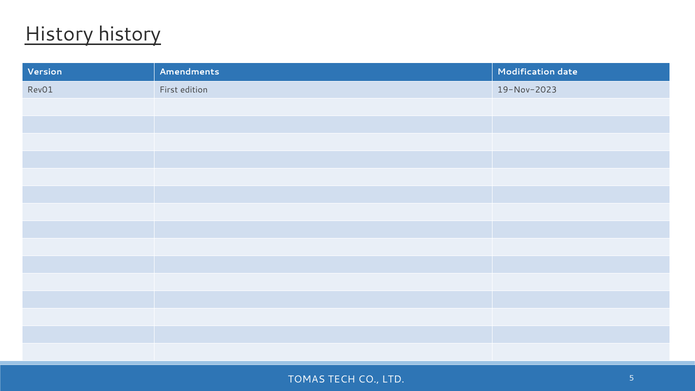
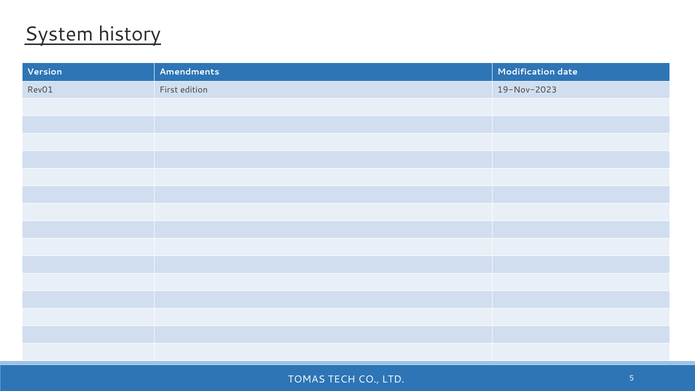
History: History -> System (59, 34)
